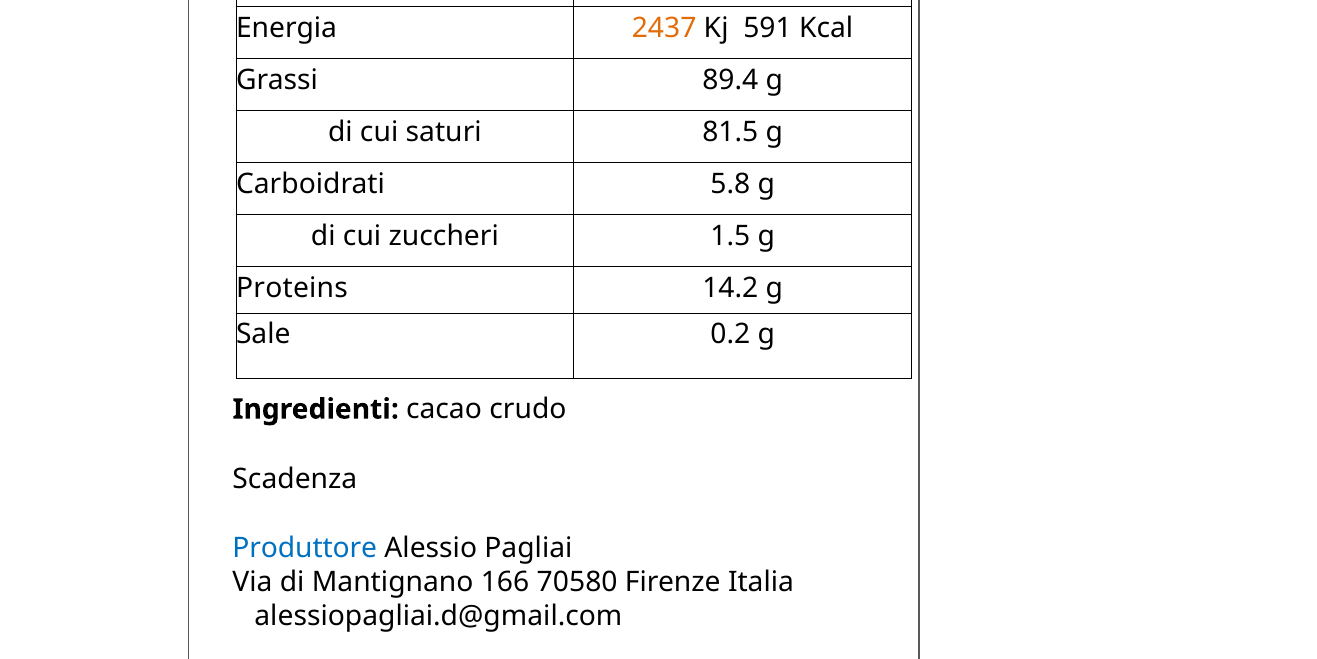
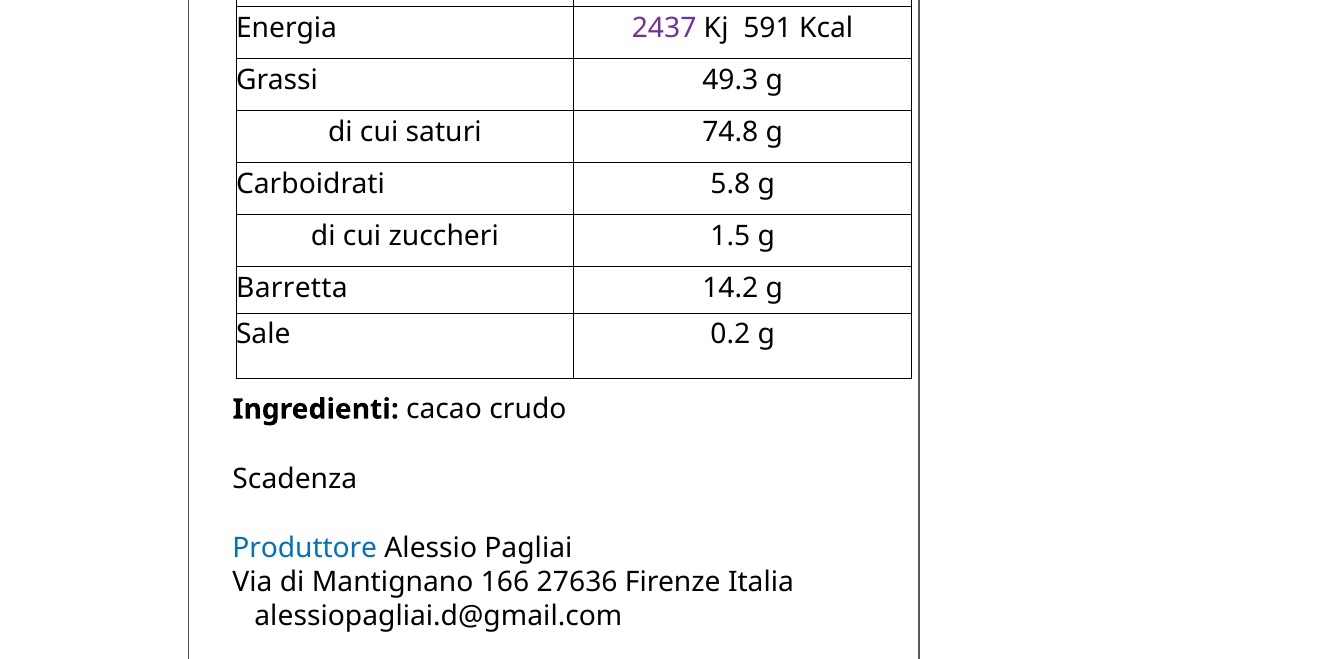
2437 colour: orange -> purple (664, 28)
89.4: 89.4 -> 49.3 (730, 80)
81.5: 81.5 -> 74.8 (730, 132)
Proteins: Proteins -> Barretta (292, 288)
70580: 70580 -> 27636 (577, 582)
